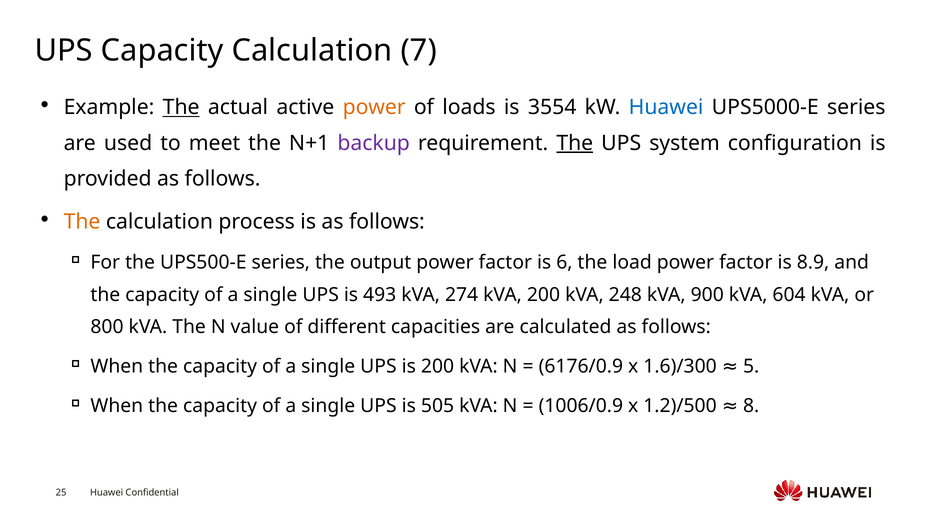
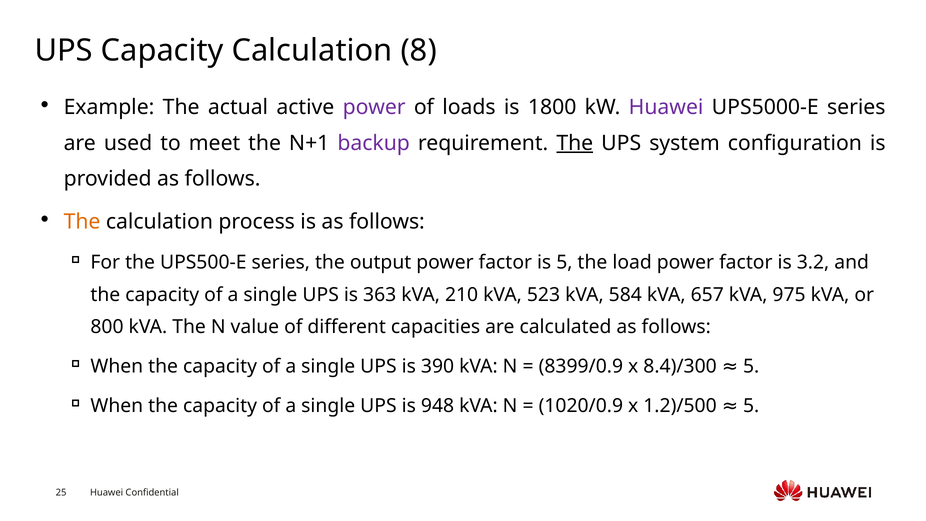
7: 7 -> 8 (419, 50)
The underline: present -> none (181, 107)
power colour: orange -> purple (374, 107)
3554: 3554 -> 1800 (552, 107)
Huawei colour: blue -> purple (666, 107)
is 6: 6 -> 5 (564, 262)
8.9: 8.9 -> 3.2 (813, 262)
493: 493 -> 363 (380, 295)
274: 274 -> 210 (462, 295)
kVA 200: 200 -> 523 (544, 295)
248: 248 -> 584 (625, 295)
900: 900 -> 657 (707, 295)
604: 604 -> 975 (789, 295)
is 200: 200 -> 390 (438, 366)
6176/0.9: 6176/0.9 -> 8399/0.9 (581, 366)
1.6)/300: 1.6)/300 -> 8.4)/300 (680, 366)
505: 505 -> 948 (438, 406)
1006/0.9: 1006/0.9 -> 1020/0.9 (581, 406)
1.2)/500 8: 8 -> 5 (751, 406)
